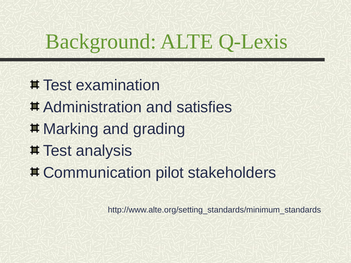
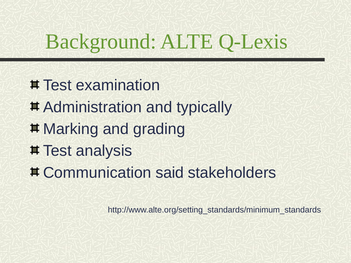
satisfies: satisfies -> typically (204, 107)
pilot: pilot -> said (170, 173)
